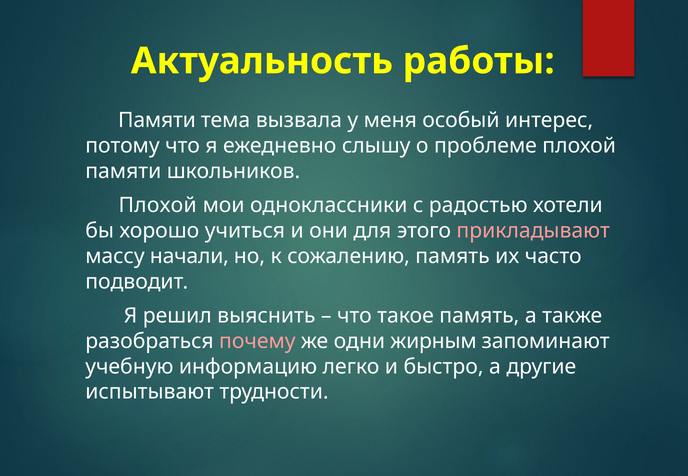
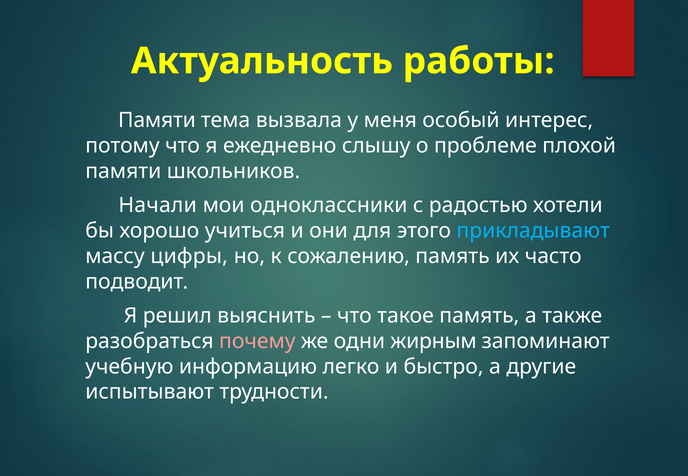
Плохой: Плохой -> Начали (158, 206)
прикладывают colour: pink -> light blue (533, 231)
начали: начали -> цифры (189, 256)
